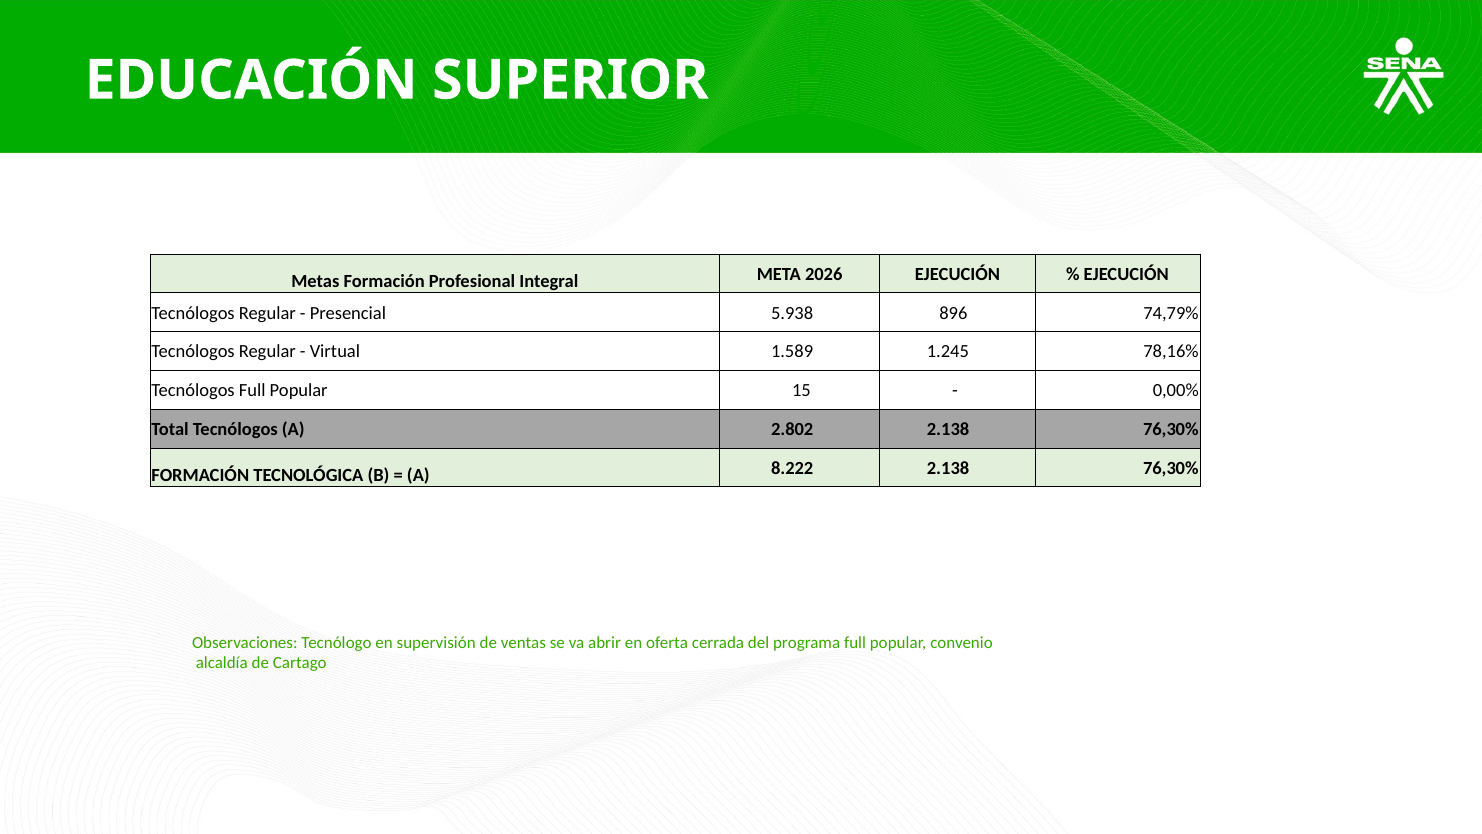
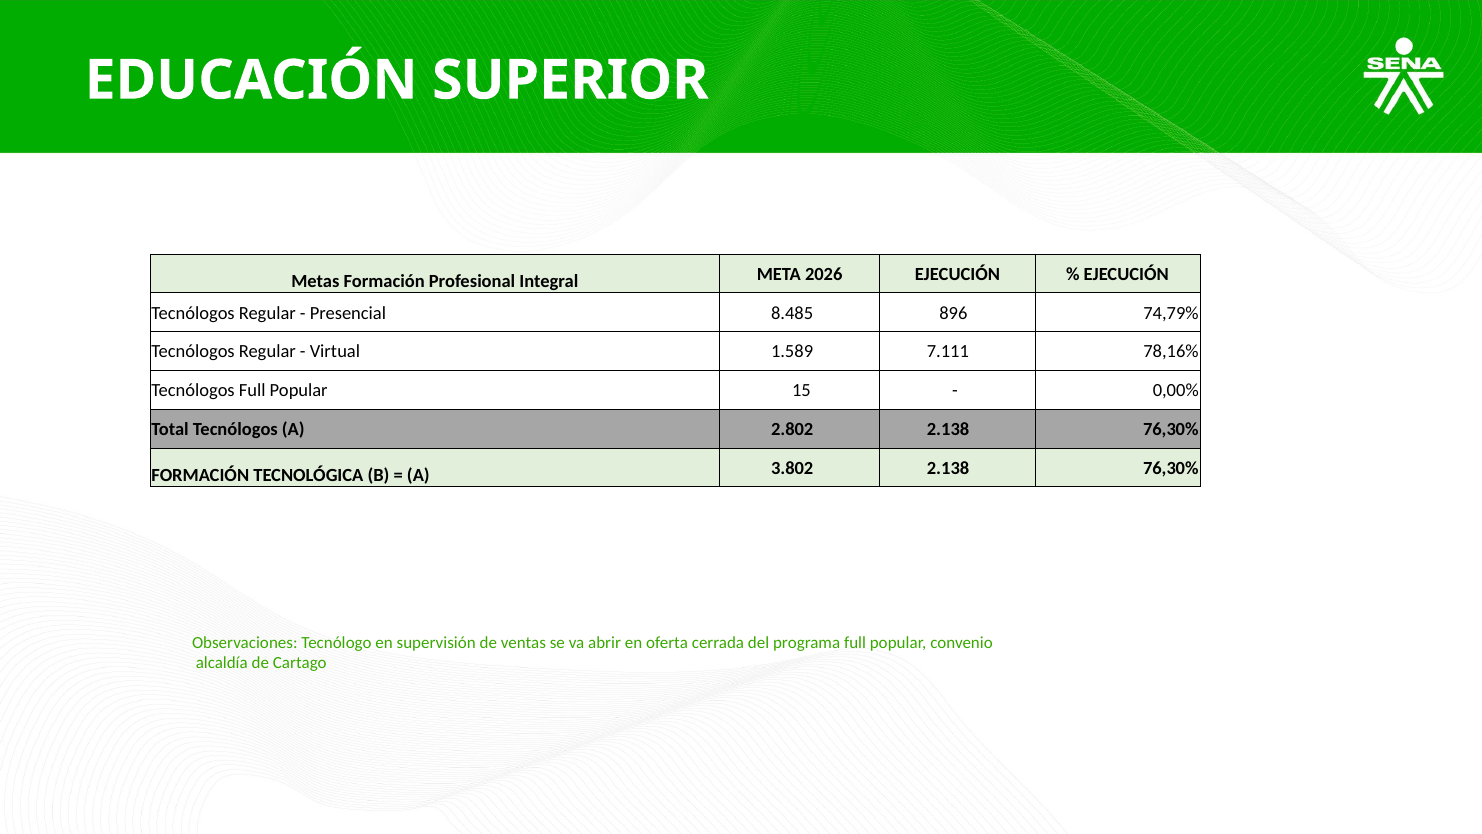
5.938: 5.938 -> 8.485 (792, 313)
1.245: 1.245 -> 7.111 (948, 352)
8.222: 8.222 -> 3.802 (792, 468)
